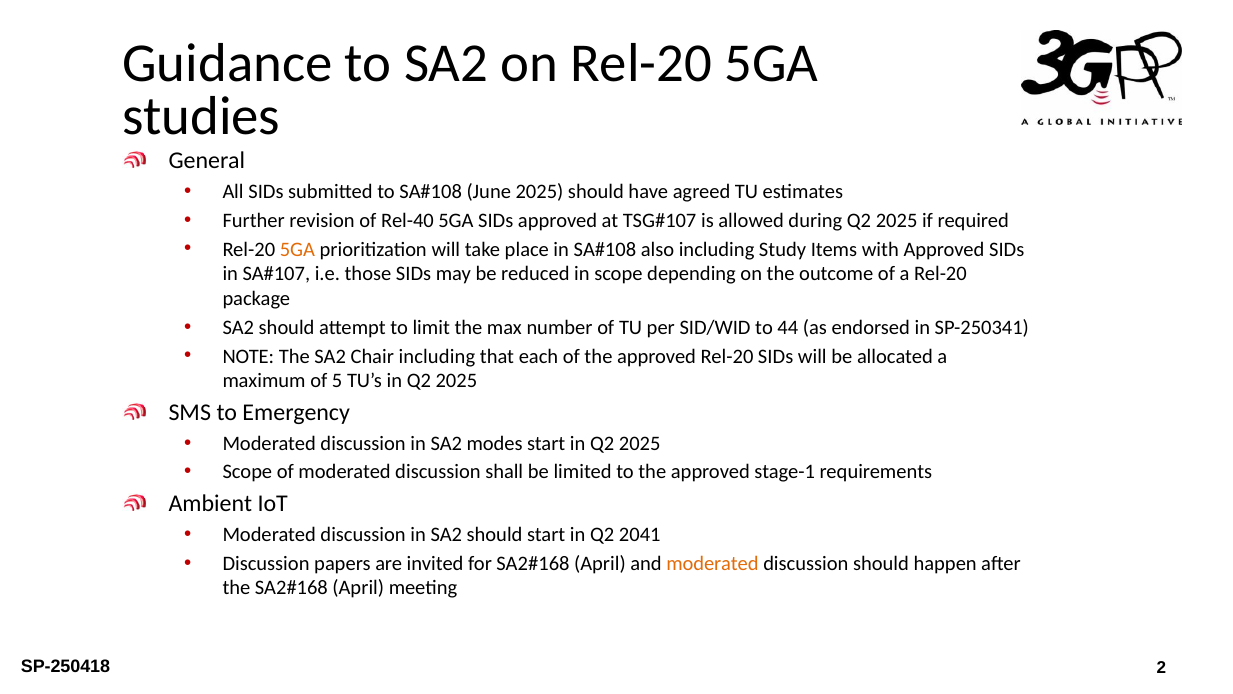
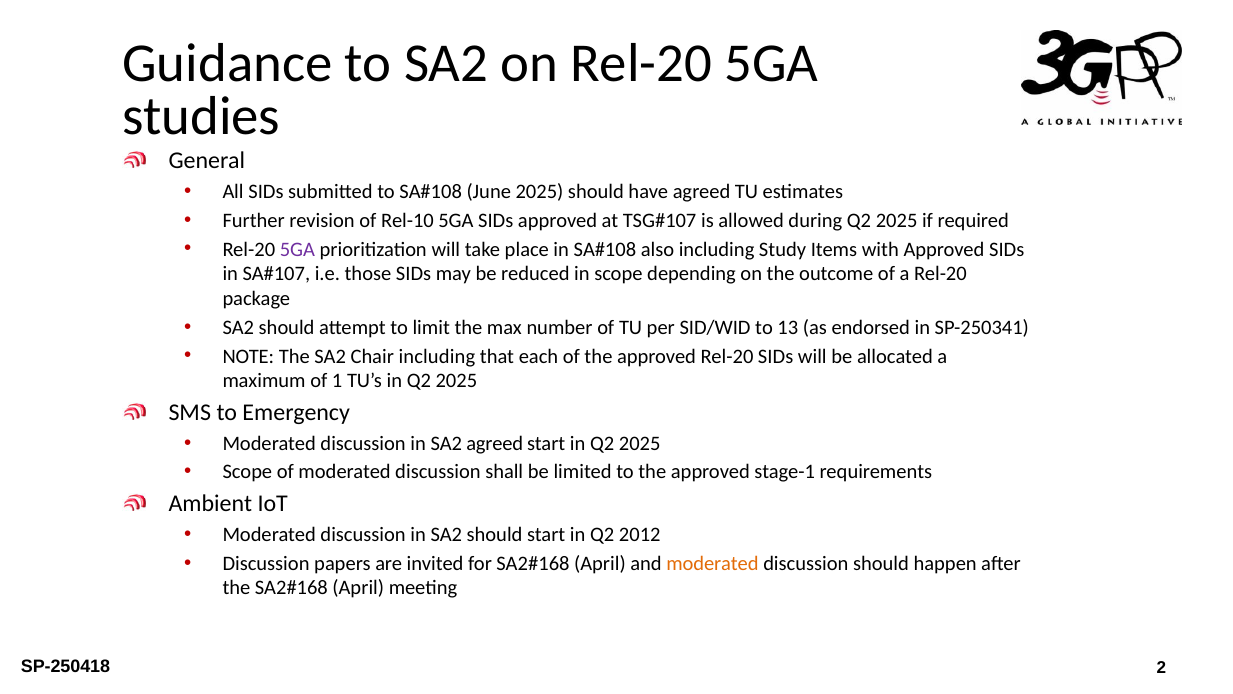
Rel-40: Rel-40 -> Rel-10 (407, 220)
5GA colour: orange -> purple (297, 249)
44: 44 -> 13 (788, 327)
5: 5 -> 1 (337, 381)
SA2 modes: modes -> agreed (495, 443)
Q2 2041: 2041 -> 2012 (640, 534)
